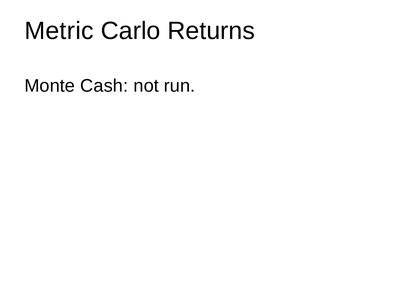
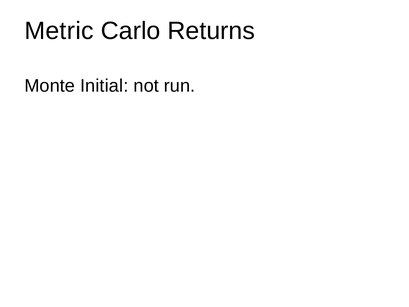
Cash: Cash -> Initial (104, 86)
